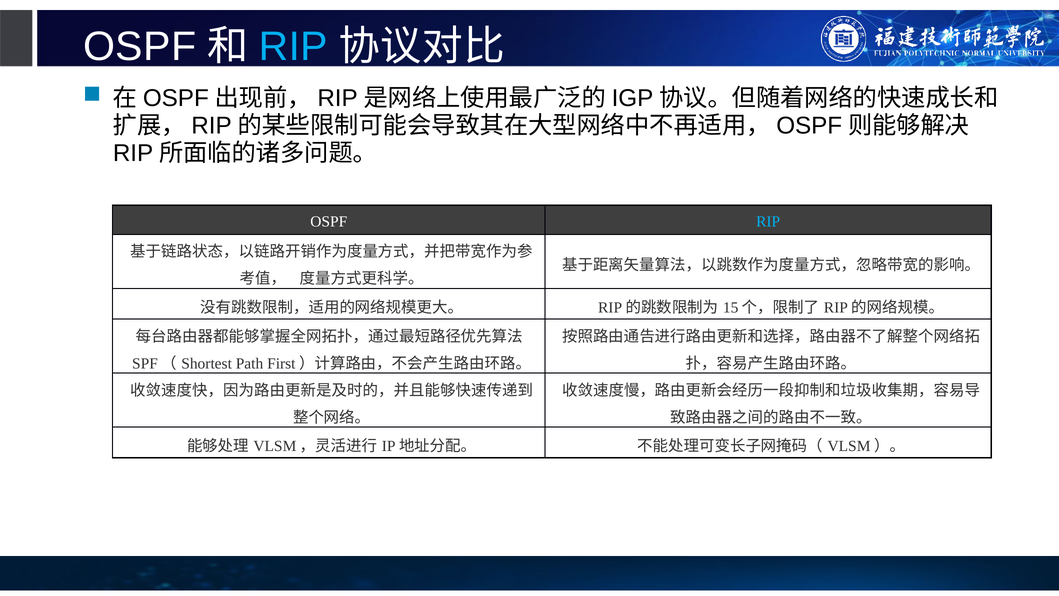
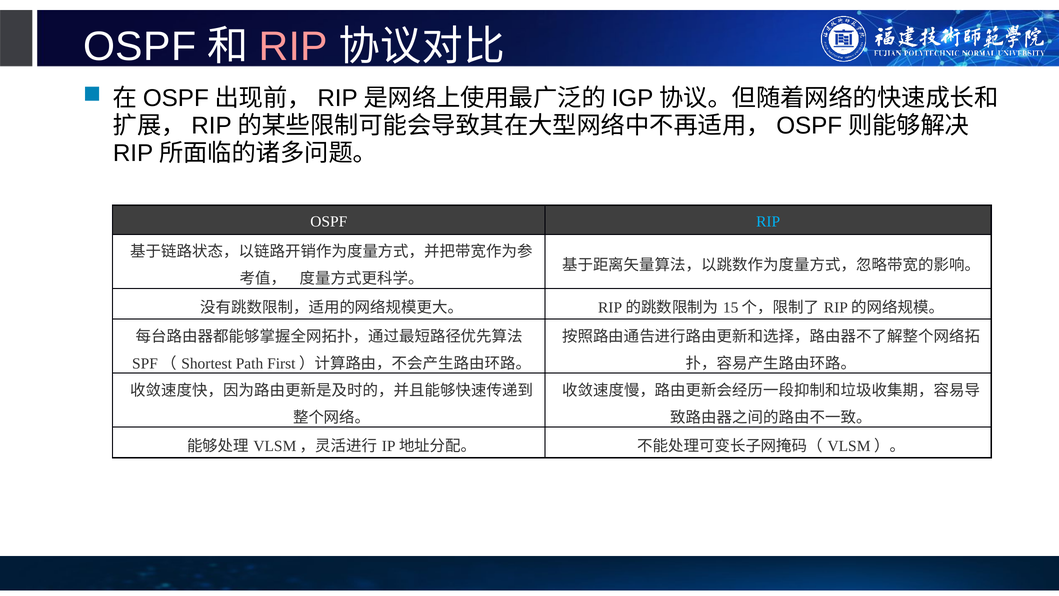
RIP colour: light blue -> pink (293, 47)
